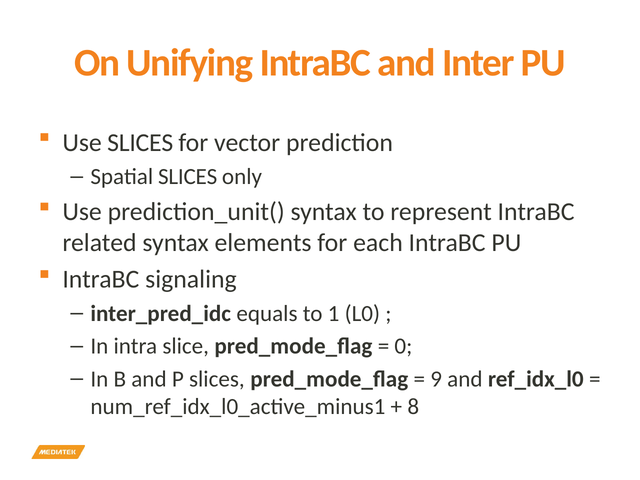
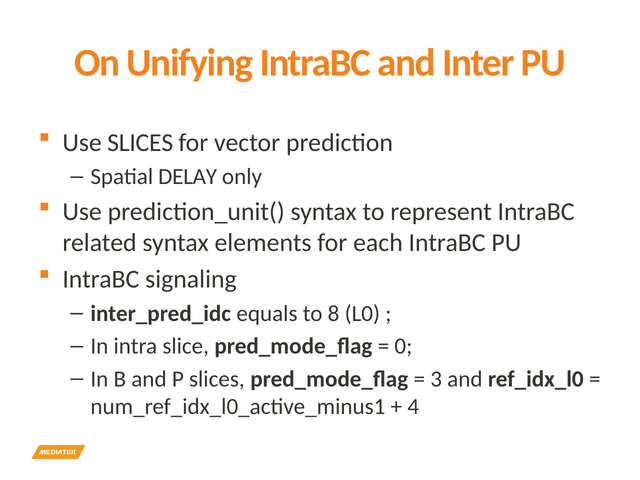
Spatial SLICES: SLICES -> DELAY (188, 177)
1: 1 -> 8 (334, 314)
9: 9 -> 3 (436, 379)
8: 8 -> 4 (413, 407)
